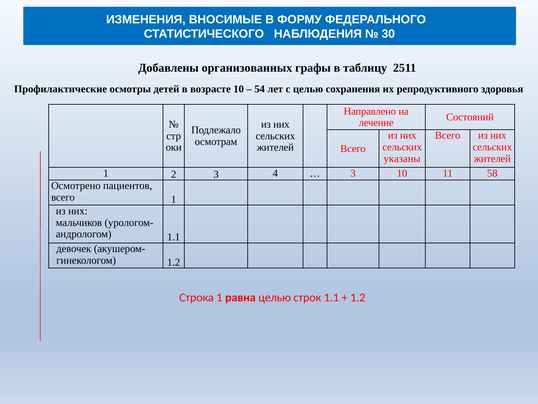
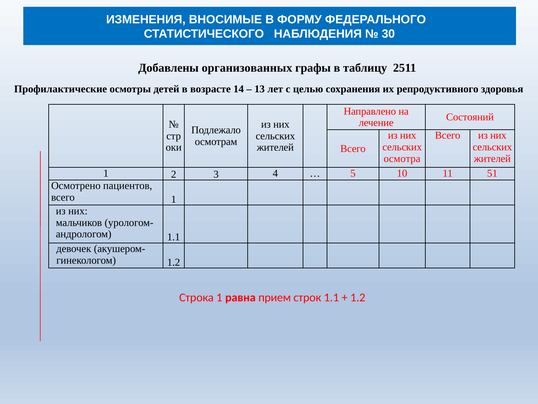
возрасте 10: 10 -> 14 (239, 89)
54: 54 -> 13 (260, 89)
указаны: указаны -> осмотра (402, 158)
3: 3 -> 5 (353, 173)
58: 58 -> 51 (492, 173)
равна целью: целью -> прием (275, 297)
